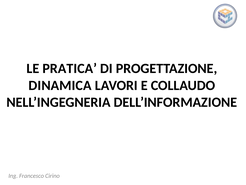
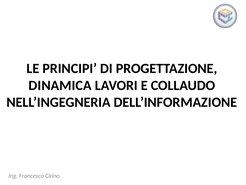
PRATICA: PRATICA -> PRINCIPI (70, 68)
